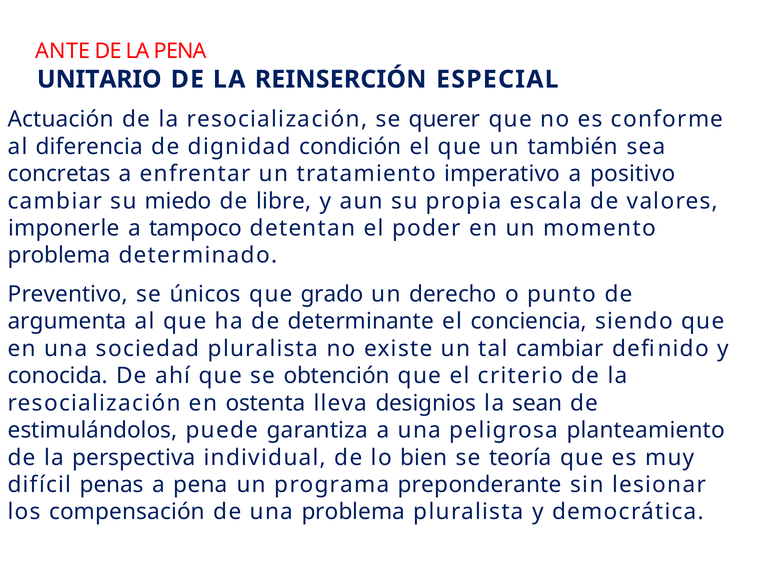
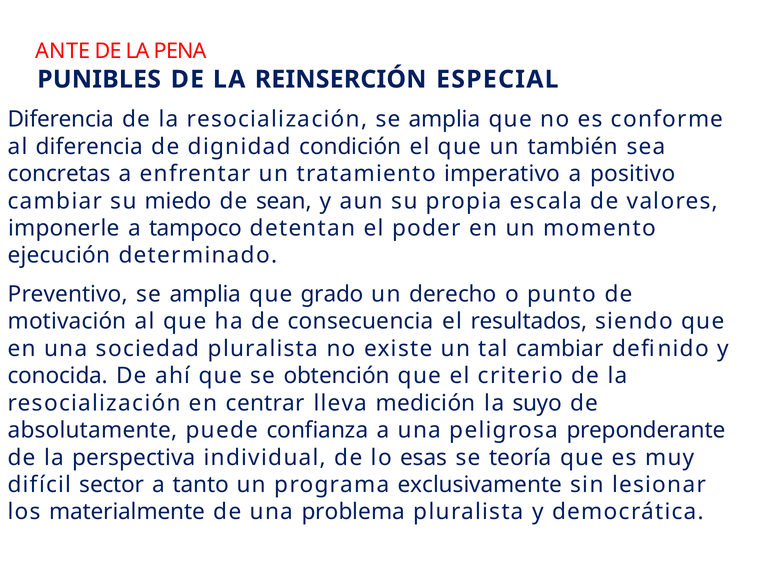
UNITARIO: UNITARIO -> PUNIBLES (99, 79)
Actuación: Actuación -> Diferencia (61, 119)
resocialización se querer: querer -> amplia (445, 119)
libre: libre -> sean (284, 201)
problema: problema -> ejecución (59, 255)
únicos: únicos -> amplia (205, 294)
argumenta: argumenta -> motivación (67, 321)
determinante: determinante -> consecuencia (361, 321)
conciencia: conciencia -> resultados (529, 321)
ostenta: ostenta -> centrar (265, 403)
designios: designios -> medición (426, 403)
sean: sean -> suyo (537, 403)
estimulándolos: estimulándolos -> absolutamente (92, 430)
garantiza: garantiza -> confianza (317, 430)
planteamiento: planteamiento -> preponderante (646, 430)
bien: bien -> esas (424, 457)
penas: penas -> sector (112, 485)
a pena: pena -> tanto (201, 485)
preponderante: preponderante -> exclusivamente (480, 485)
compensación: compensación -> materialmente (127, 512)
